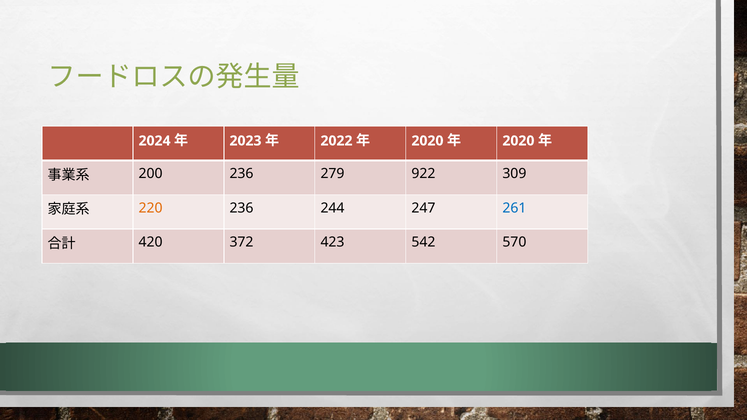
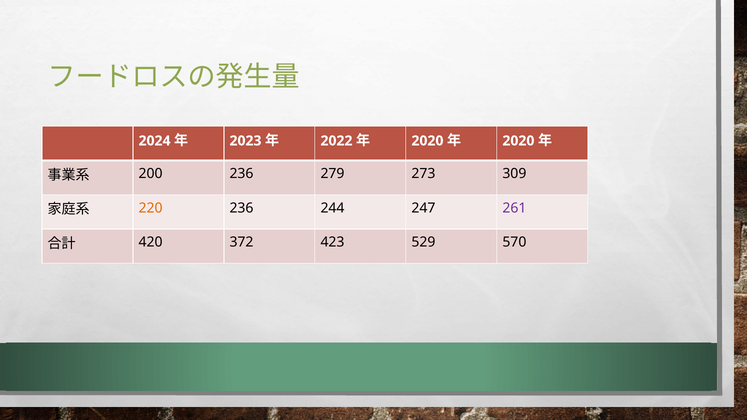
922: 922 -> 273 (423, 174)
261 colour: blue -> purple (514, 208)
542: 542 -> 529 (423, 242)
